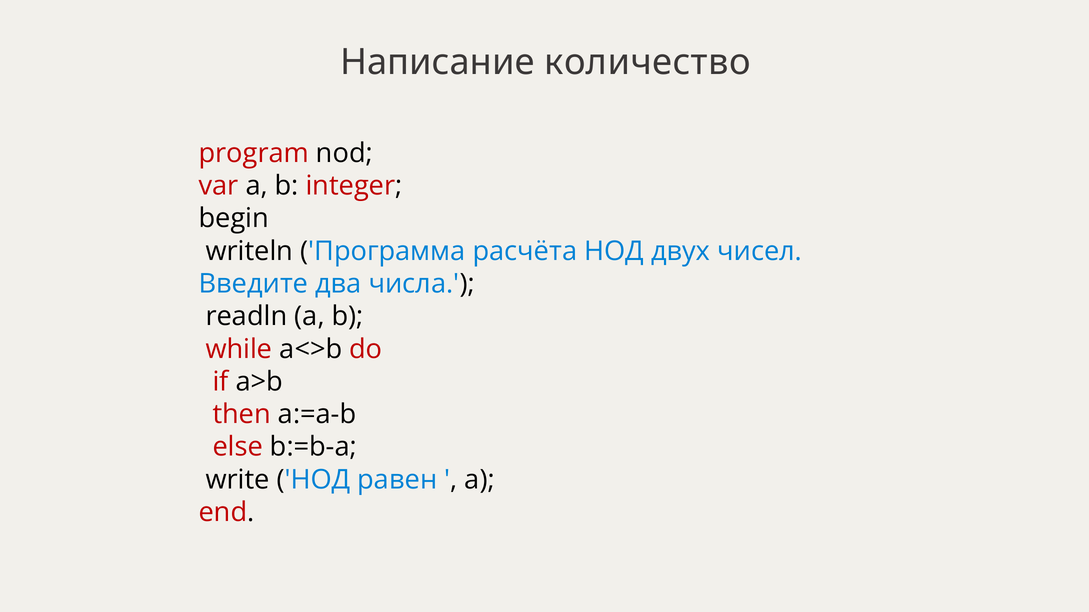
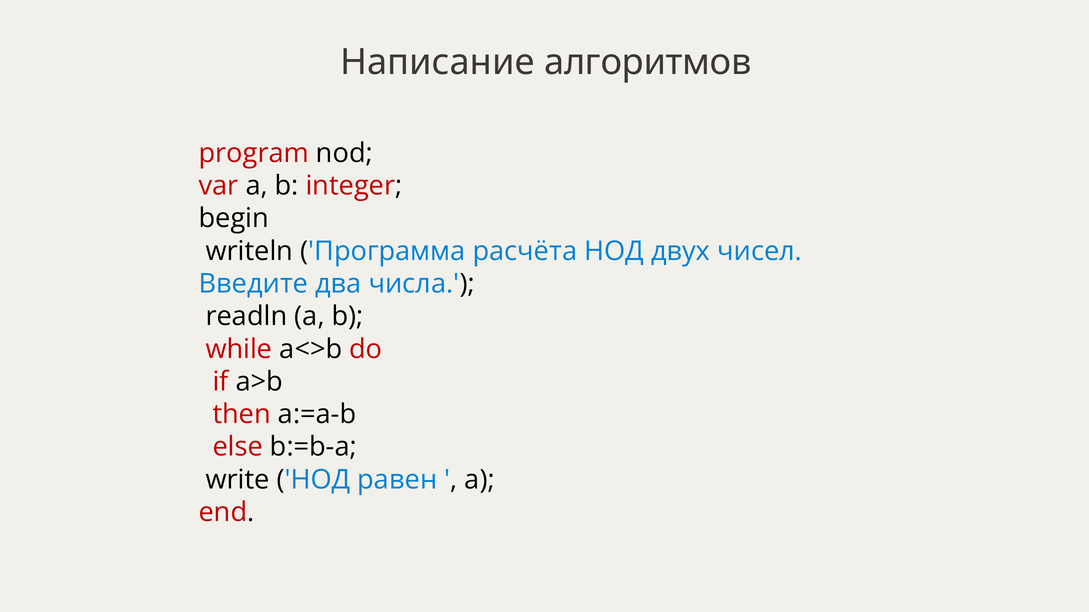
количество: количество -> алгоритмов (648, 62)
